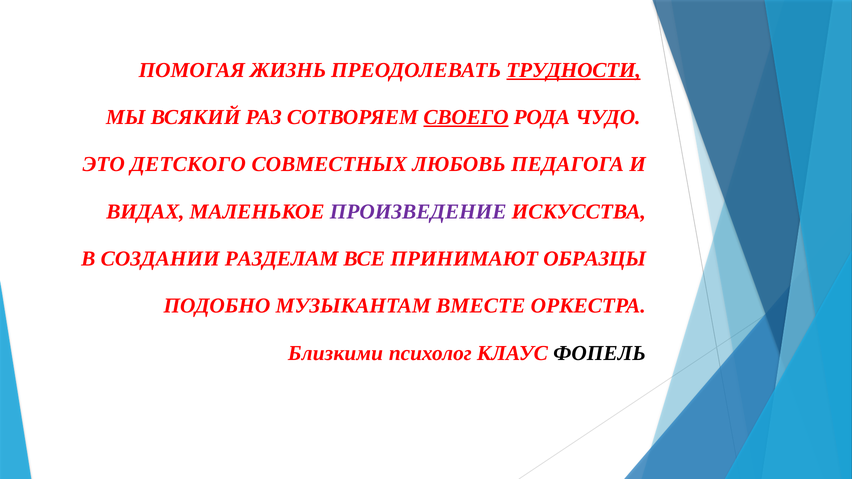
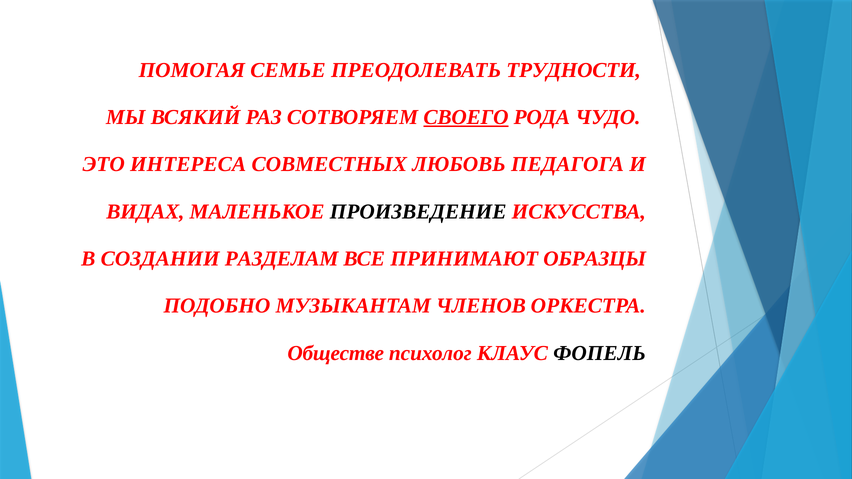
ЖИЗНЬ: ЖИЗНЬ -> СЕМЬЕ (288, 70)
ТРУДНОСТИ underline: present -> none (574, 70)
ДЕТСКОГО: ДЕТСКОГО -> ИНТЕРЕСА (188, 164)
ПРОИЗВЕДЕНИЕ colour: purple -> black (418, 212)
ВМЕСТЕ: ВМЕСТЕ -> ЧЛЕНОВ (481, 306)
Близкими: Близкими -> Обществе (336, 353)
